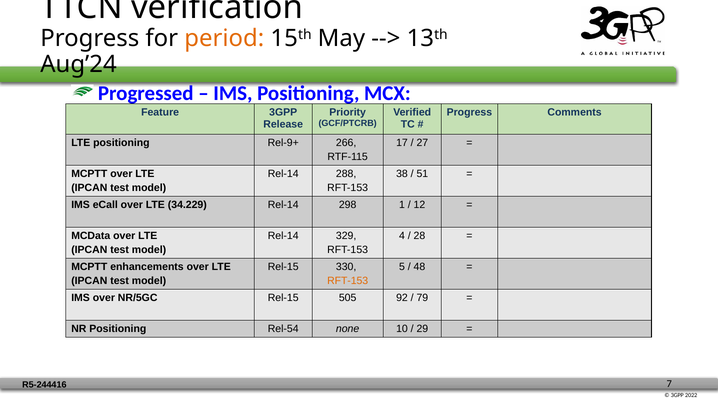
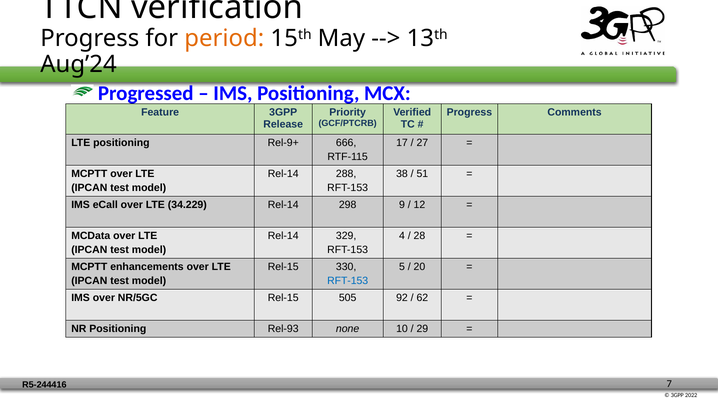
266: 266 -> 666 (346, 143)
1: 1 -> 9 (402, 205)
48: 48 -> 20 (419, 267)
RFT-153 colour: orange -> blue (348, 281)
79: 79 -> 62 (422, 298)
Rel-54: Rel-54 -> Rel-93 (283, 329)
